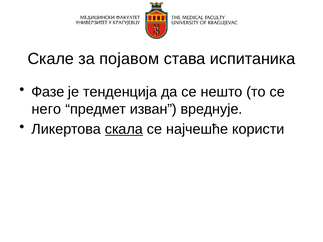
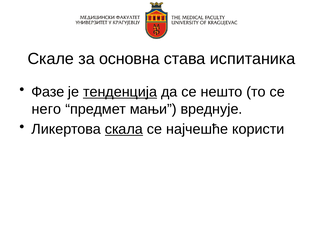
појавом: појавом -> основна (129, 59)
тенденција underline: none -> present (120, 92)
изван: изван -> мањи (153, 109)
